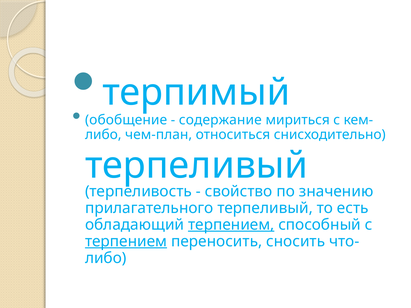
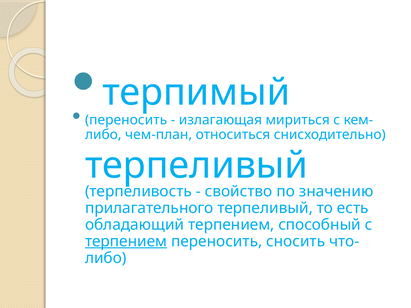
обобщение: обобщение -> переносить (126, 120)
содержание: содержание -> излагающая (220, 120)
терпением underline: present -> none (231, 225)
